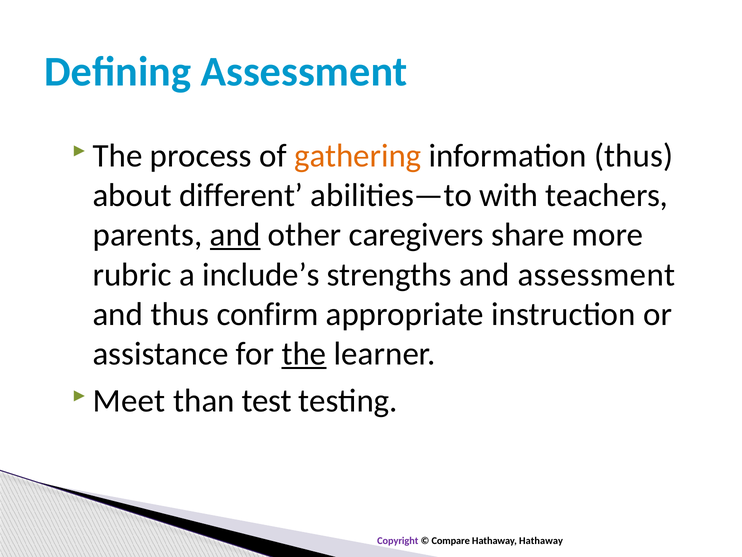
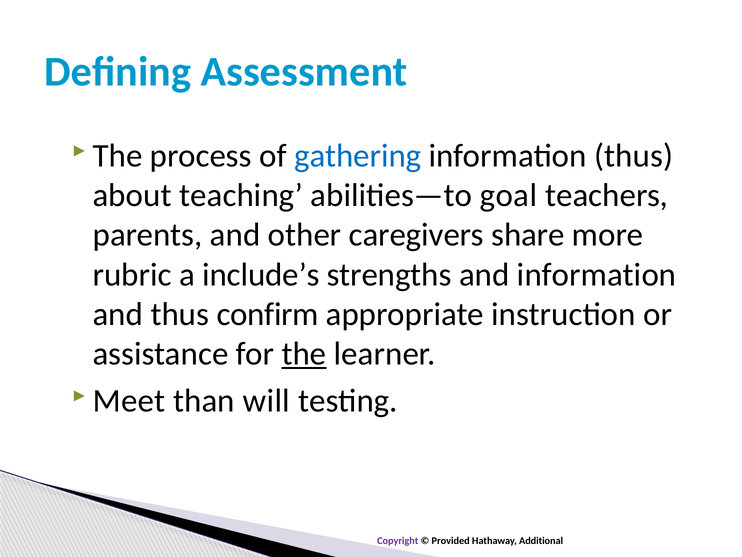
gathering colour: orange -> blue (358, 156)
different: different -> teaching (241, 195)
with: with -> goal (509, 195)
and underline: present -> none (235, 235)
and assessment: assessment -> information (597, 274)
test: test -> will (266, 400)
Compare: Compare -> Provided (451, 541)
Hathaway Hathaway: Hathaway -> Additional (541, 541)
